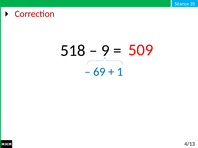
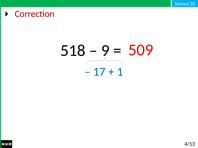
69: 69 -> 17 (99, 72)
